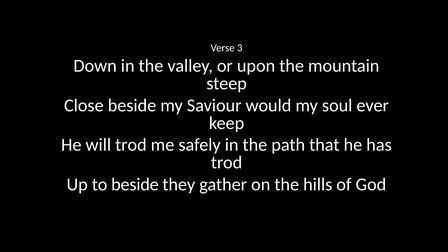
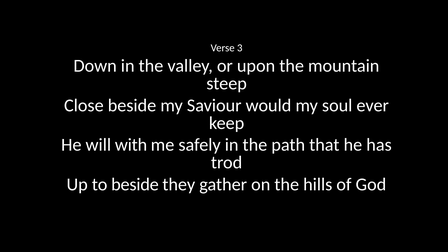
will trod: trod -> with (131, 145)
